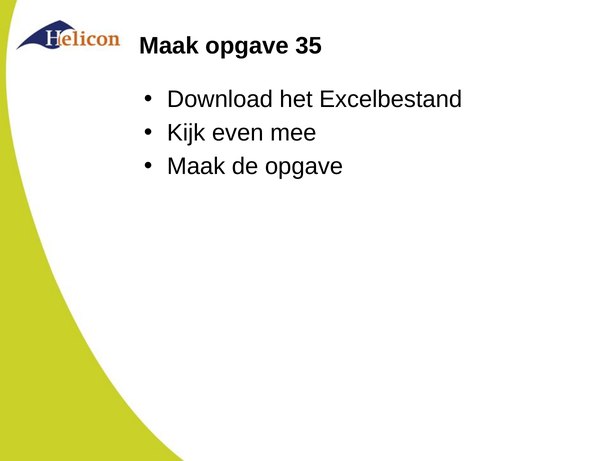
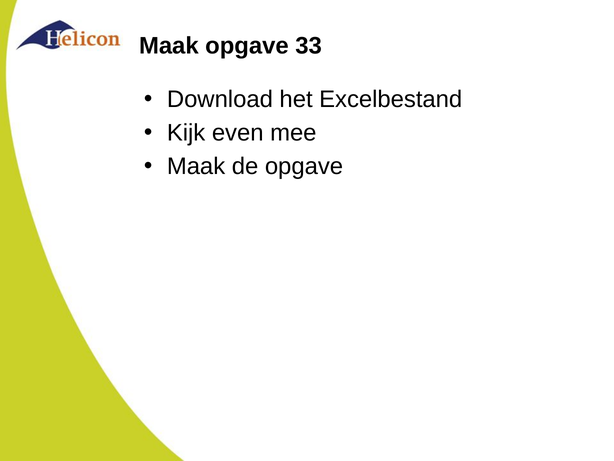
35: 35 -> 33 (309, 46)
